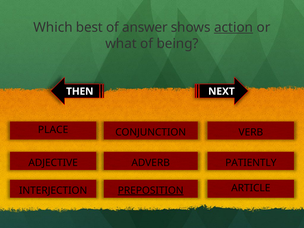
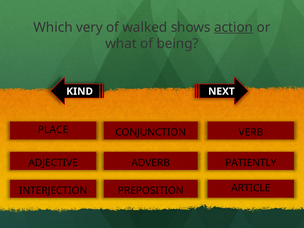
best: best -> very (89, 27)
answer: answer -> walked (145, 27)
THEN: THEN -> KIND (80, 91)
PREPOSITION underline: present -> none (151, 191)
